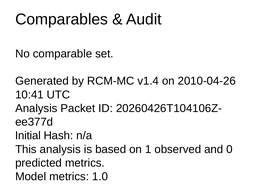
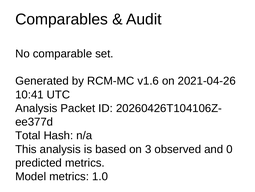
v1.4: v1.4 -> v1.6 (148, 81)
2010-04-26: 2010-04-26 -> 2021-04-26 (207, 81)
Initial: Initial -> Total (28, 135)
1: 1 -> 3 (148, 149)
